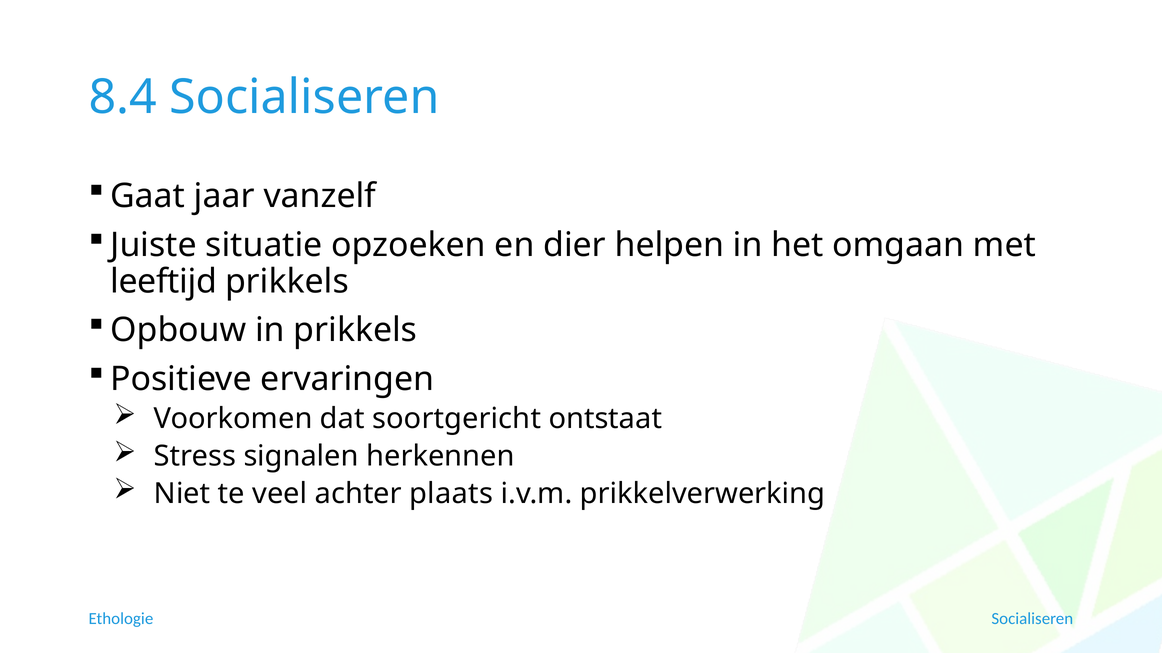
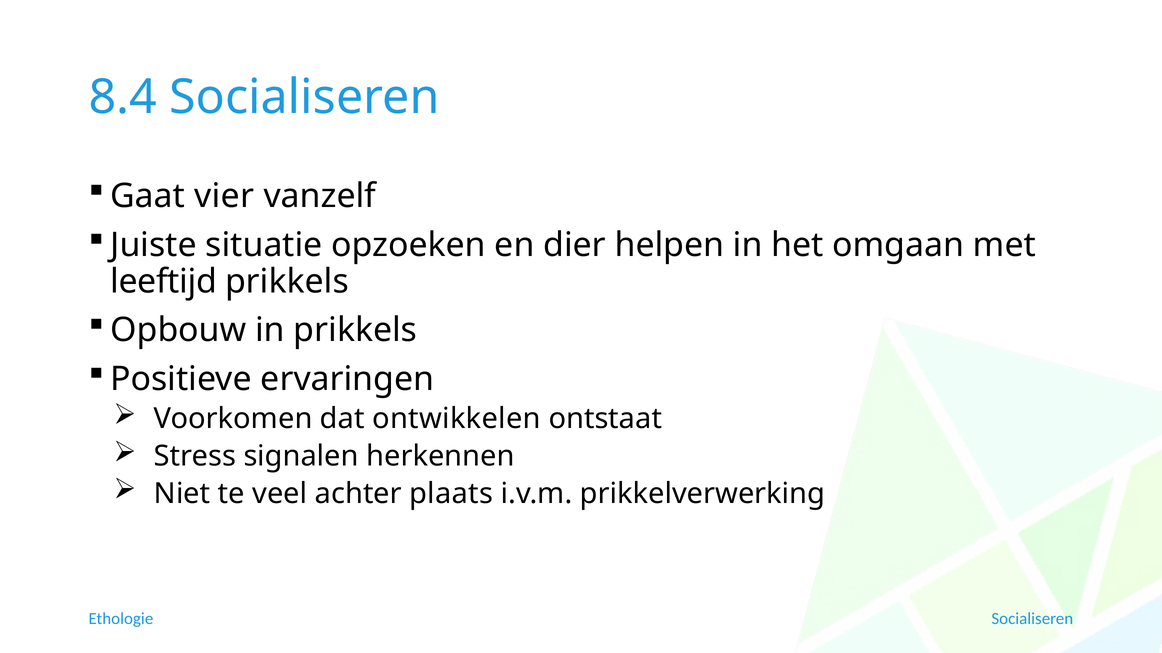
jaar: jaar -> vier (224, 196)
soortgericht: soortgericht -> ontwikkelen (457, 419)
